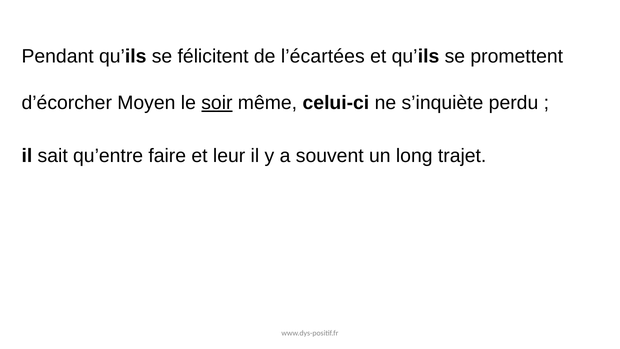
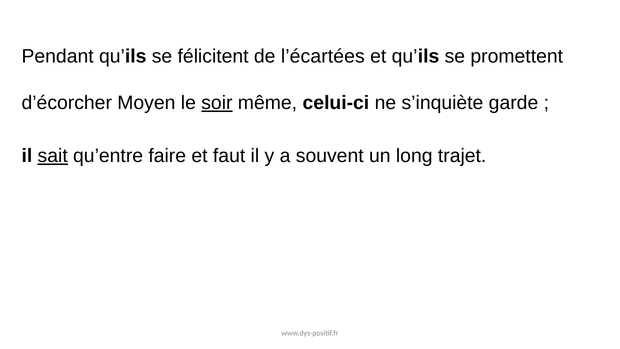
perdu: perdu -> garde (514, 103)
sait underline: none -> present (53, 156)
leur: leur -> faut (229, 156)
